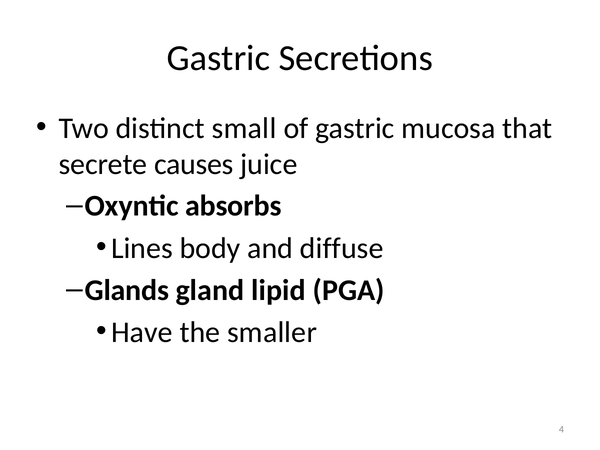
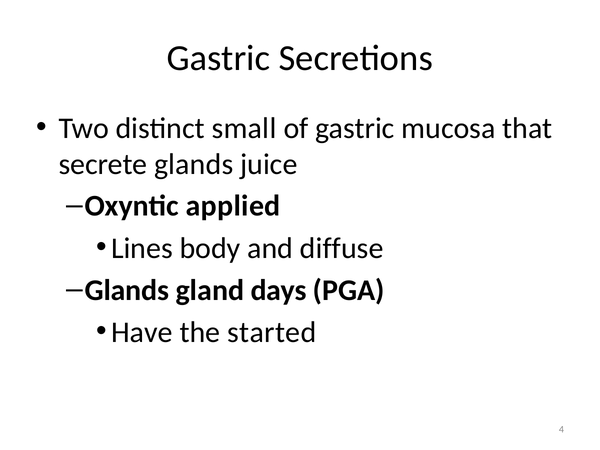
secrete causes: causes -> glands (194, 164)
absorbs: absorbs -> applied (233, 206)
lipid: lipid -> days (279, 290)
smaller: smaller -> started (272, 332)
